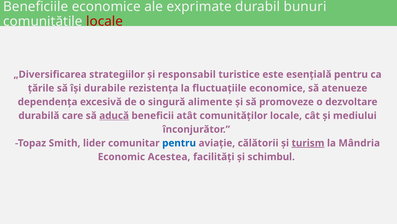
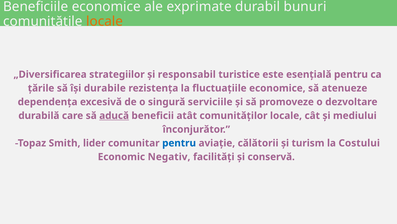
locale colour: red -> orange (105, 21)
alimente: alimente -> serviciile (210, 102)
turism underline: present -> none (308, 143)
Mândria: Mândria -> Costului (359, 143)
Acestea: Acestea -> Negativ (169, 156)
schimbul: schimbul -> conservă (271, 156)
